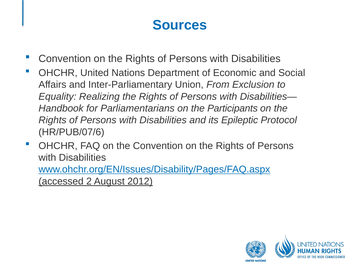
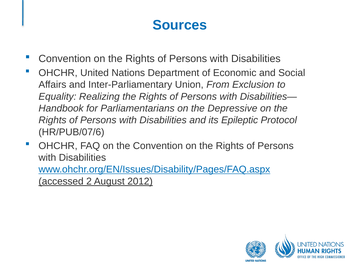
Participants: Participants -> Depressive (232, 108)
